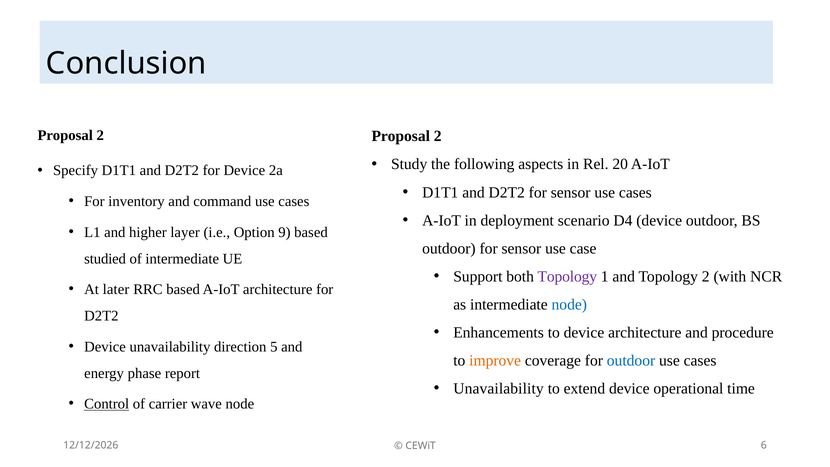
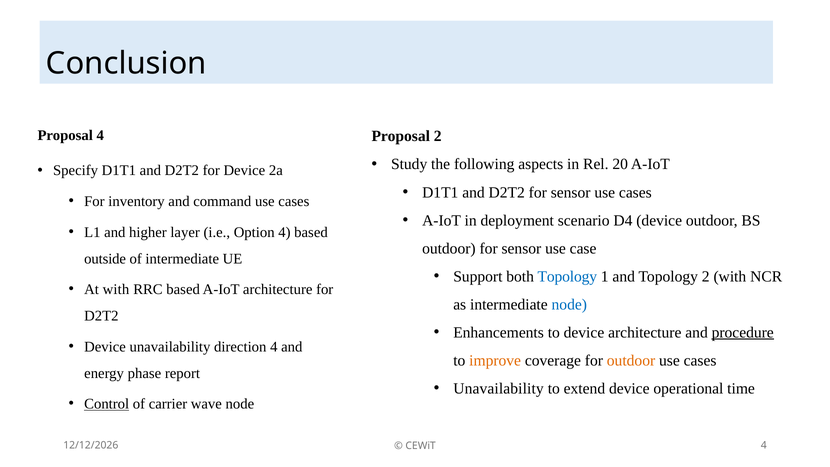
2: 2 -> 4 (100, 135)
Option 9: 9 -> 4 (284, 232)
studied: studied -> outside (105, 259)
Topology colour: purple -> blue (567, 276)
At later: later -> with (116, 289)
procedure underline: none -> present (743, 332)
direction 5: 5 -> 4 (274, 347)
outdoor colour: blue -> orange (631, 360)
CEWiT 6: 6 -> 4 (764, 445)
